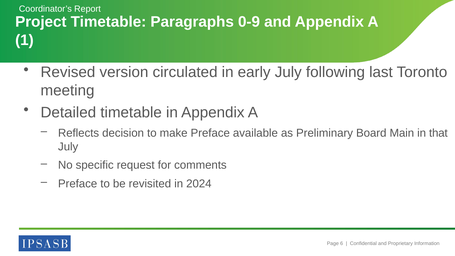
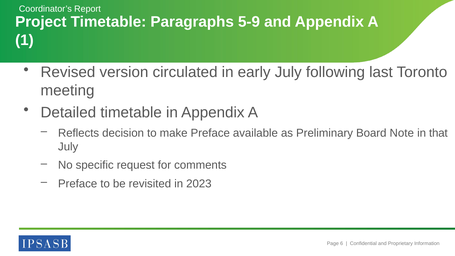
0-9: 0-9 -> 5-9 (249, 22)
Main: Main -> Note (402, 133)
2024: 2024 -> 2023 (199, 184)
